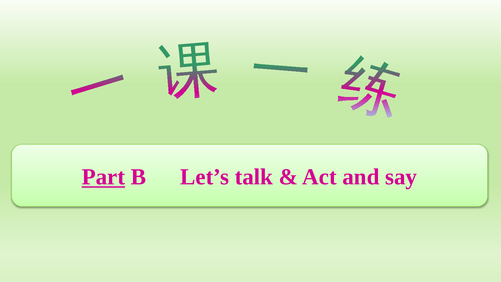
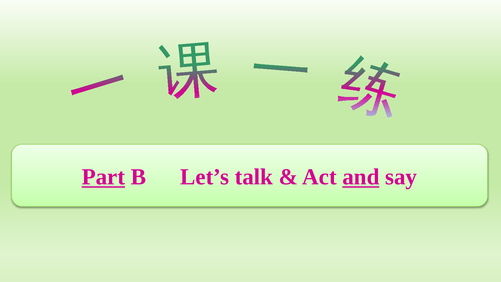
and underline: none -> present (361, 177)
